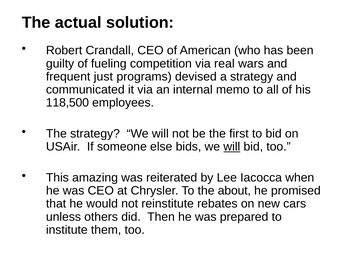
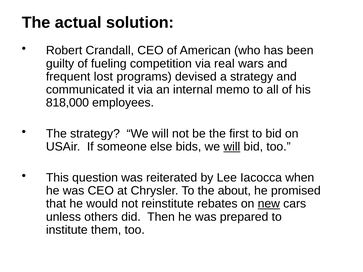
just: just -> lost (103, 77)
118,500: 118,500 -> 818,000 (67, 103)
amazing: amazing -> question (95, 178)
new underline: none -> present (269, 204)
